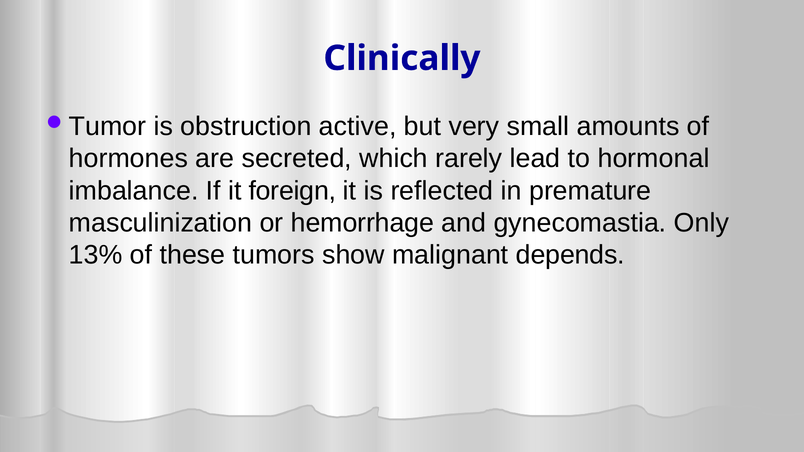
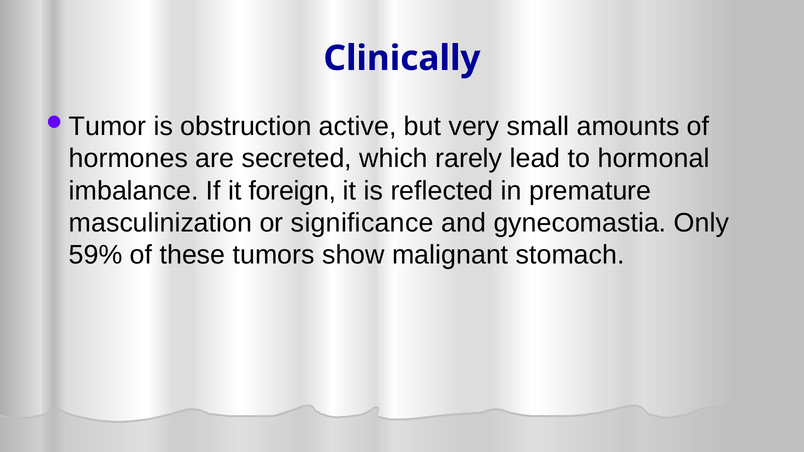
hemorrhage: hemorrhage -> significance (362, 223)
13%: 13% -> 59% (96, 255)
depends: depends -> stomach (570, 255)
